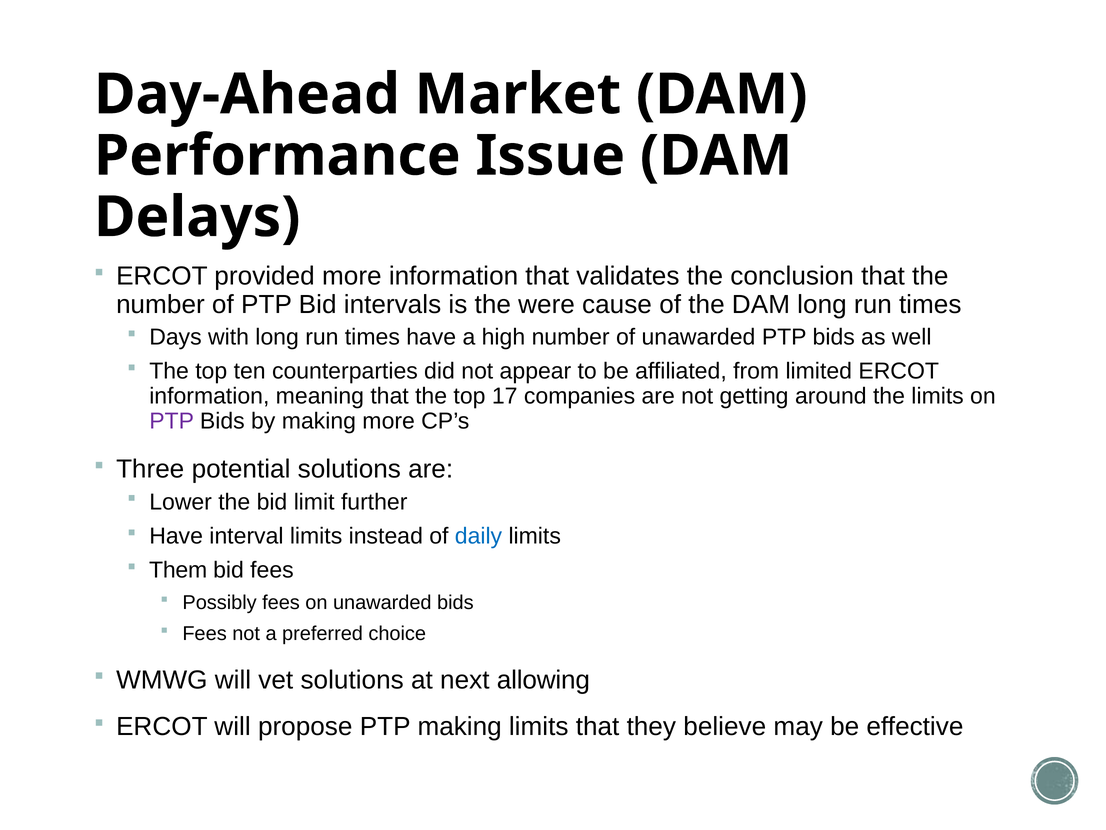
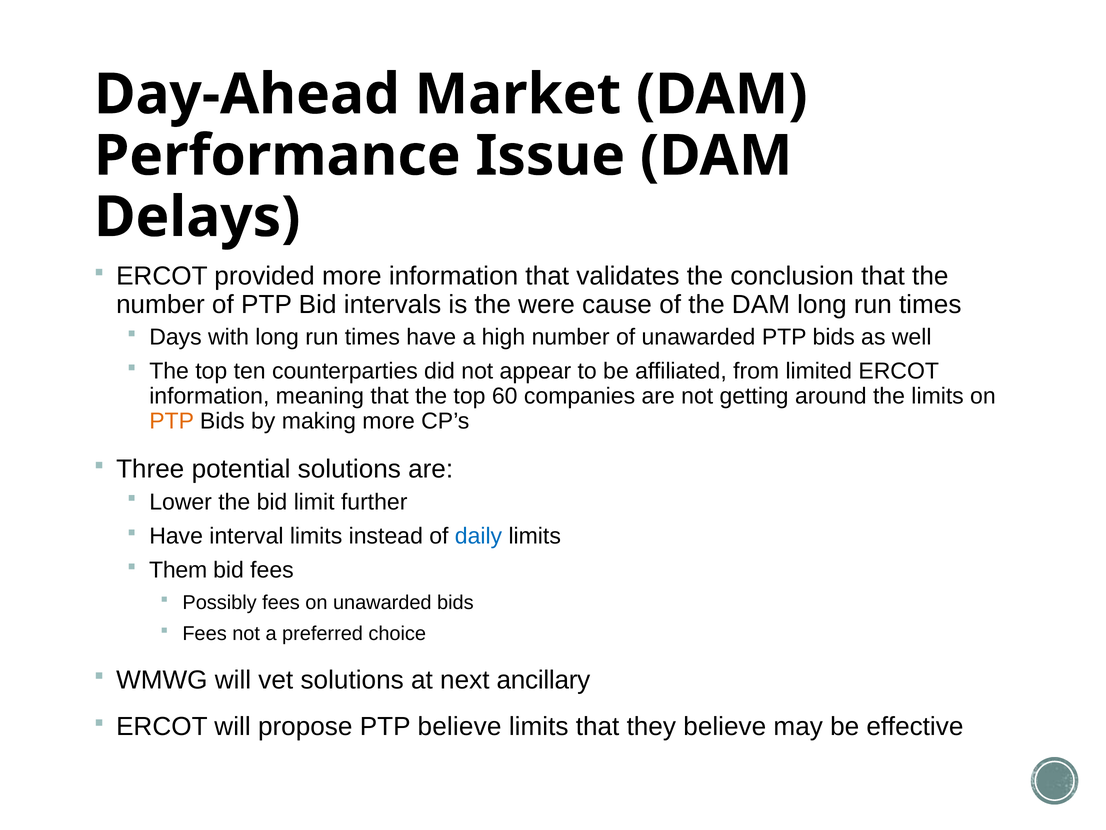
17: 17 -> 60 (505, 396)
PTP colour: purple -> orange (172, 421)
allowing: allowing -> ancillary (543, 680)
PTP making: making -> believe (460, 726)
